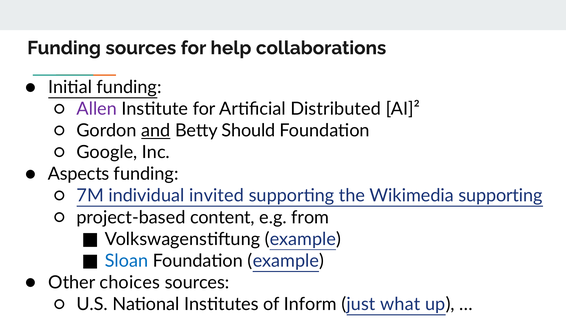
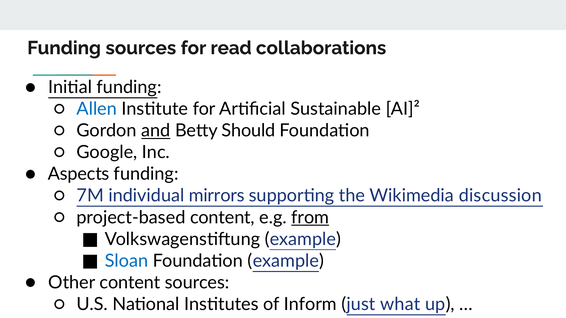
help: help -> read (231, 48)
Allen colour: purple -> blue (97, 109)
Distributed: Distributed -> Sustainable (336, 109)
invited: invited -> mirrors (217, 196)
Wikimedia supporting: supporting -> discussion (500, 196)
from underline: none -> present (310, 218)
Other choices: choices -> content (130, 283)
